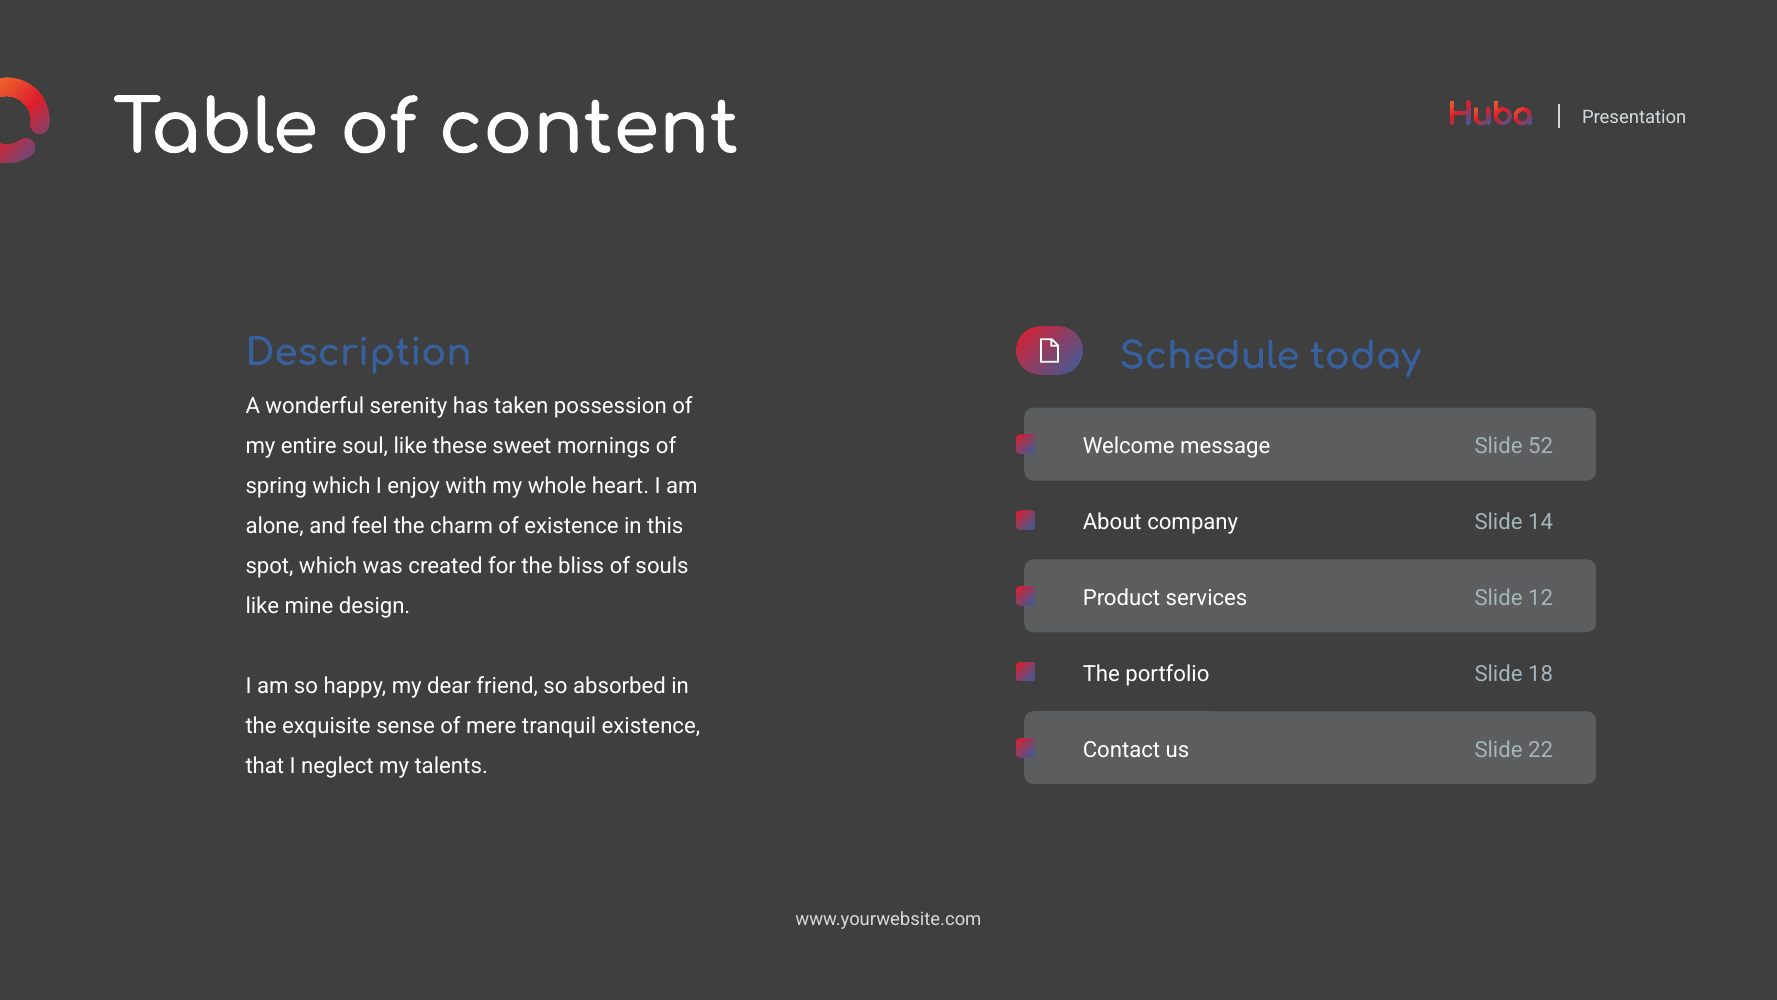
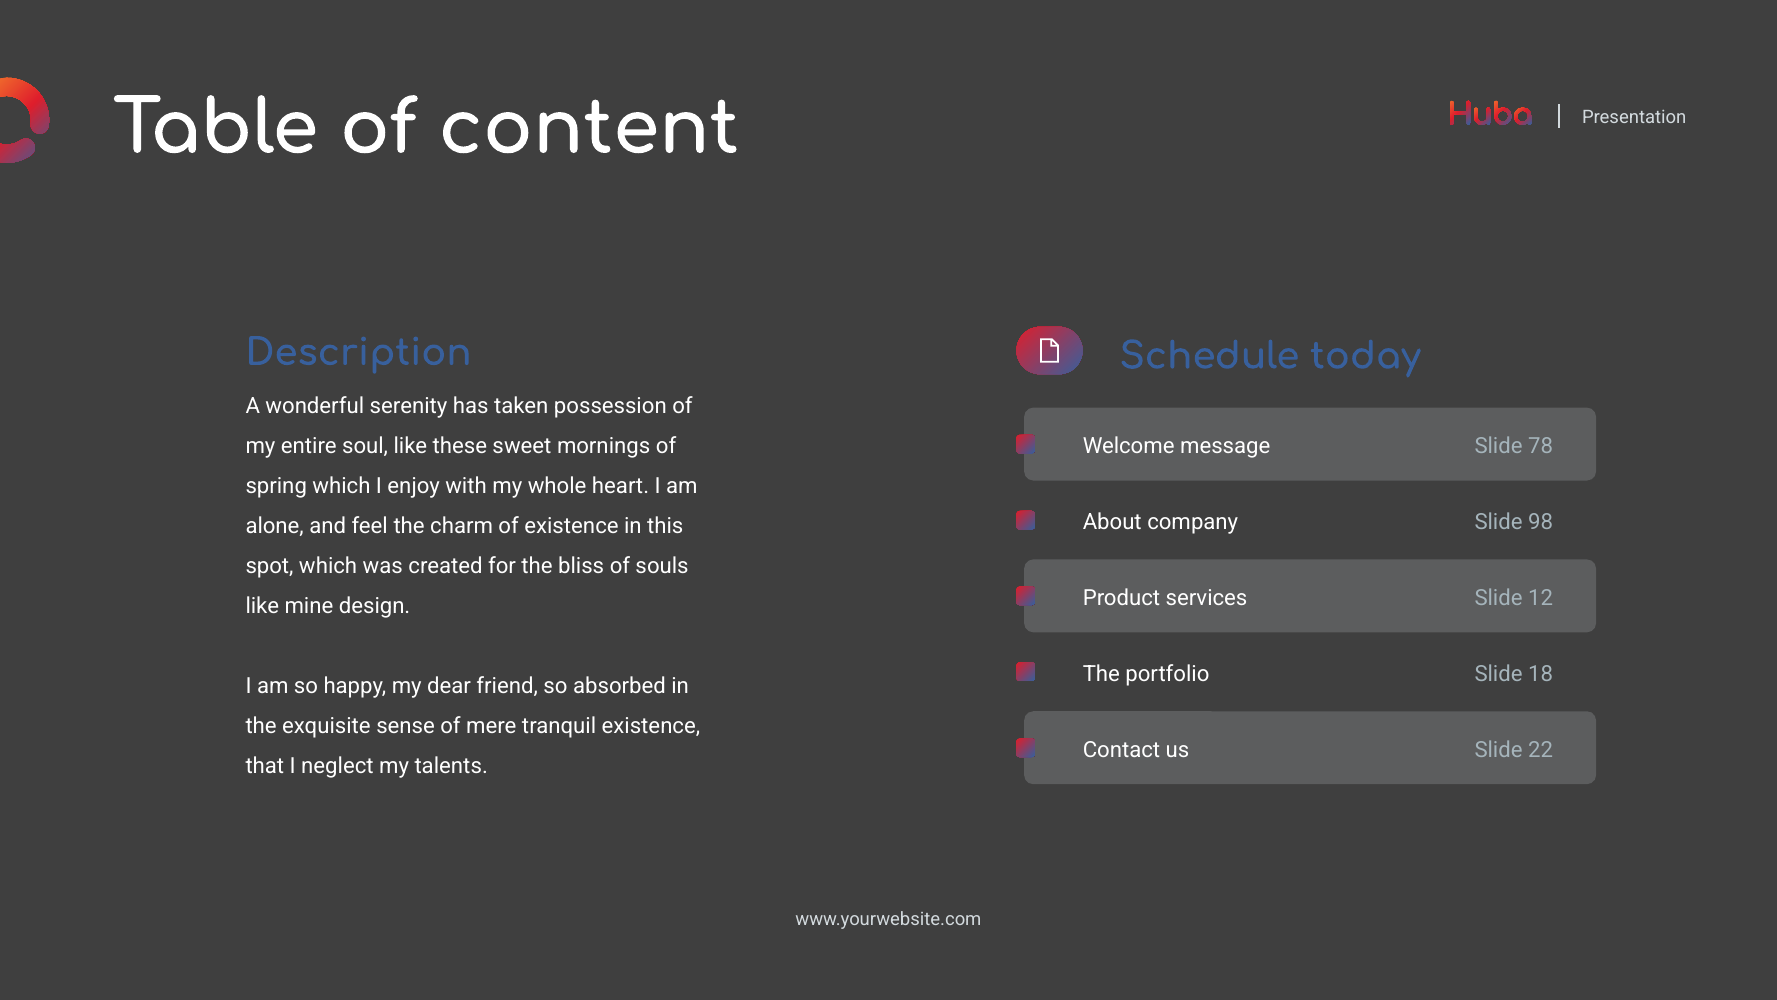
52: 52 -> 78 (1541, 446)
14: 14 -> 98 (1541, 522)
